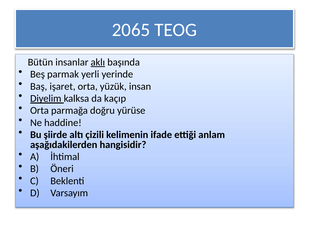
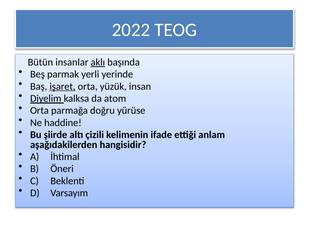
2065: 2065 -> 2022 (131, 30)
işaret underline: none -> present (63, 86)
kaçıp: kaçıp -> atom (115, 98)
